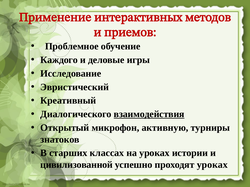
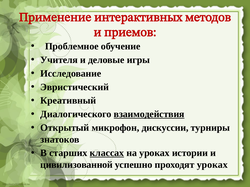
Каждого: Каждого -> Учителя (59, 60)
активную: активную -> дискуссии (165, 128)
классах underline: none -> present (107, 153)
